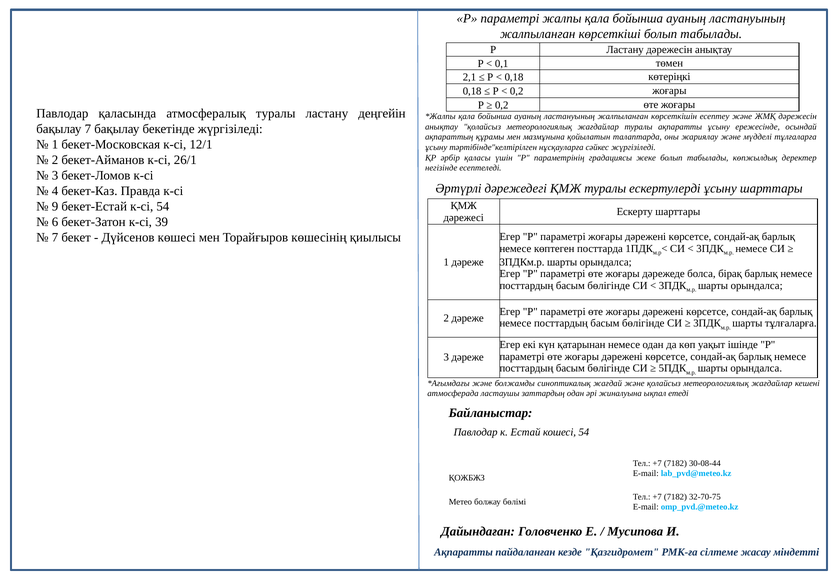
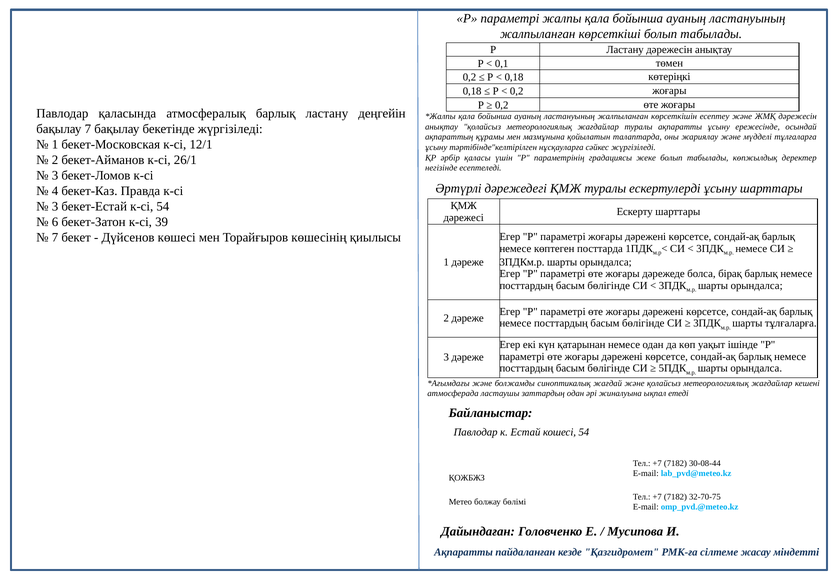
2,1: 2,1 -> 0,2 (469, 77)
атмосфералық туралы: туралы -> барлық (276, 114)
9: 9 -> 3 (55, 206)
